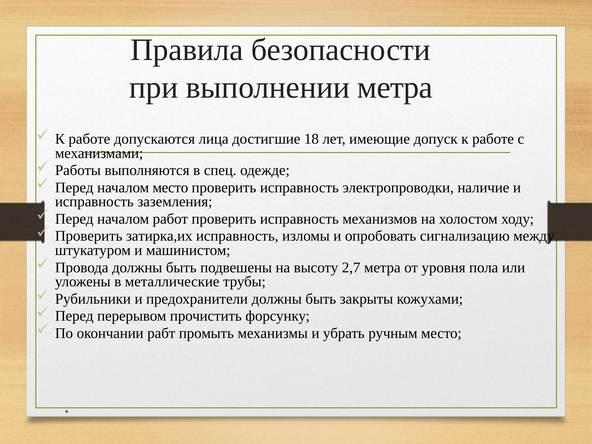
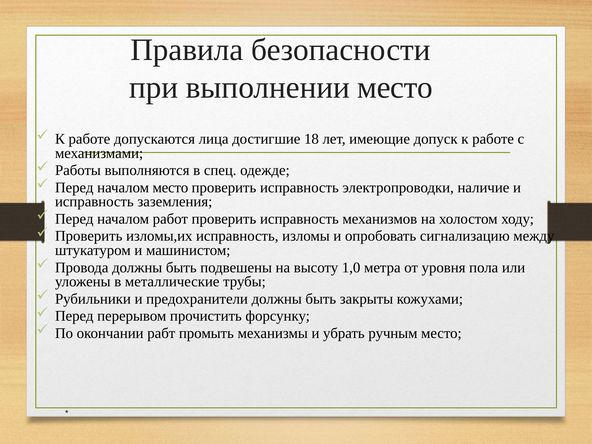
выполнении метра: метра -> место (395, 87)
затирка,их: затирка,их -> изломы,их (159, 236)
2,7: 2,7 -> 1,0 (351, 267)
